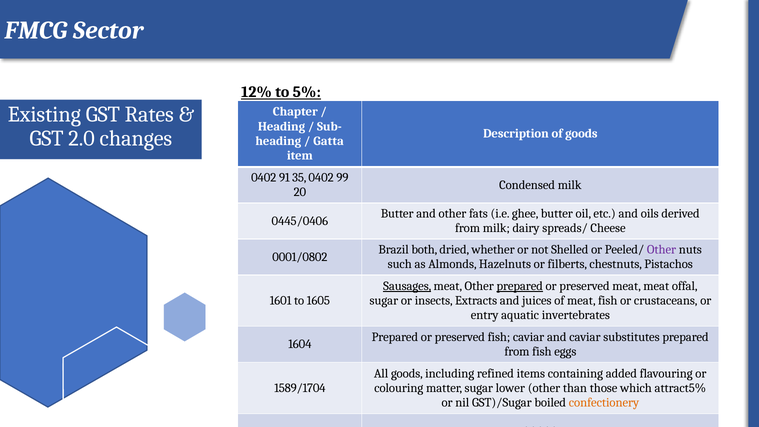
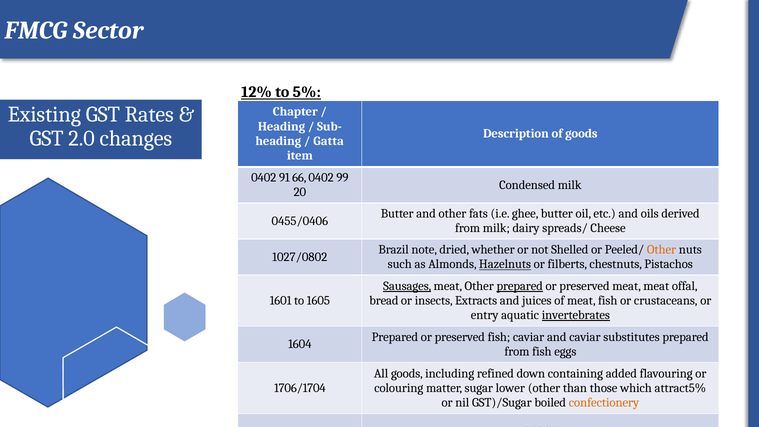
35: 35 -> 66 (299, 178)
0445/0406: 0445/0406 -> 0455/0406 (300, 221)
both: both -> note (424, 250)
Other colour: purple -> orange (662, 250)
0001/0802: 0001/0802 -> 1027/0802 (300, 257)
Hazelnuts underline: none -> present (505, 264)
sugar: sugar -> bread (384, 301)
invertebrates underline: none -> present (576, 315)
items: items -> down (531, 373)
1589/1704: 1589/1704 -> 1706/1704 (300, 388)
